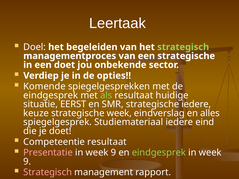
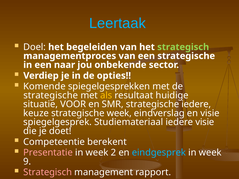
Leertaak colour: white -> light blue (117, 23)
een doet: doet -> naar (65, 65)
eindgesprek: eindgesprek -> strategische (51, 95)
als colour: light green -> yellow (106, 95)
EERST: EERST -> VOOR (73, 104)
en alles: alles -> visie (210, 113)
iedere eind: eind -> visie (205, 122)
Competeentie resultaat: resultaat -> berekent (107, 142)
9: 9 -> 2 (113, 153)
eindgesprek colour: light green -> light blue (159, 153)
